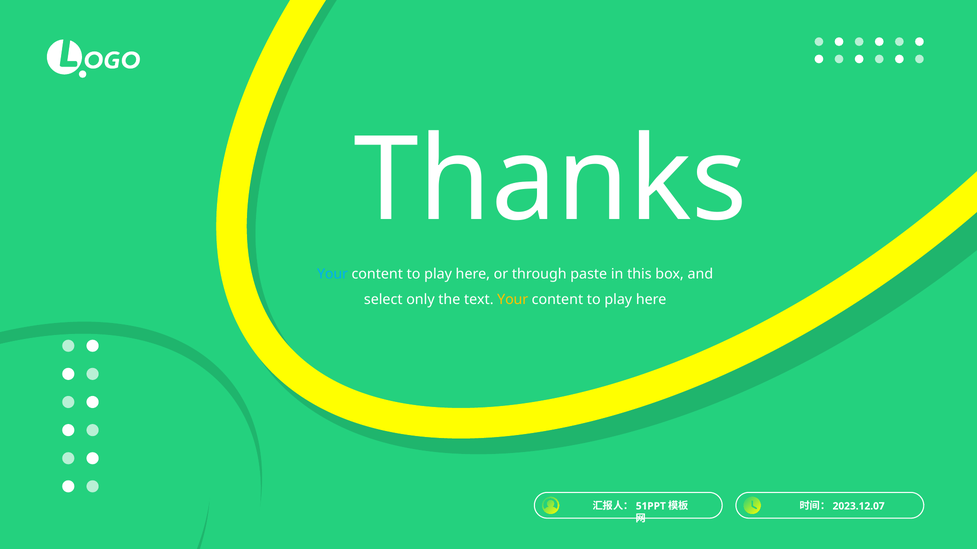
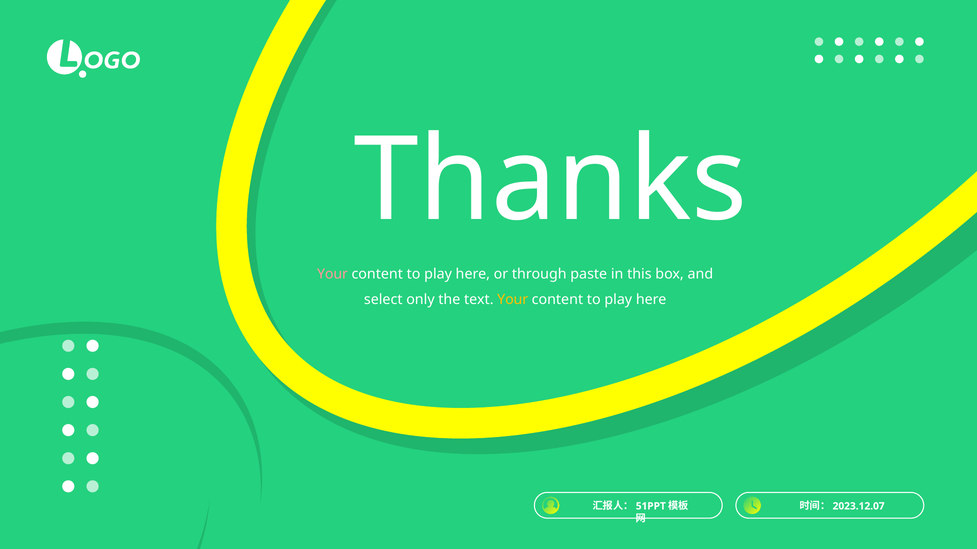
Your colour: light blue -> pink (332, 274)
